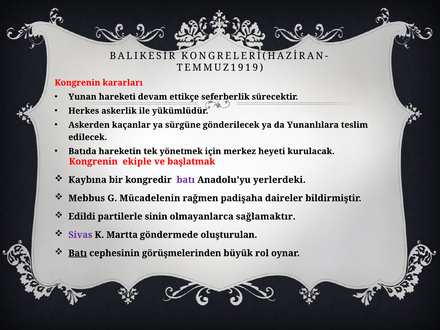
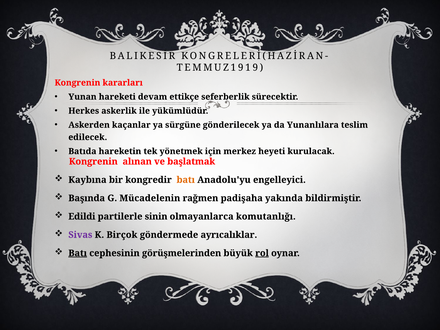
ekiple: ekiple -> alınan (137, 162)
batı colour: purple -> orange (186, 180)
yerlerdeki: yerlerdeki -> engelleyici (279, 180)
Mebbus: Mebbus -> Başında (87, 198)
daireler: daireler -> yakında (284, 198)
sağlamaktır: sağlamaktır -> komutanlığı (266, 216)
Martta: Martta -> Birçok (122, 235)
oluşturulan: oluşturulan -> ayrıcalıklar (229, 235)
rol underline: none -> present (262, 253)
